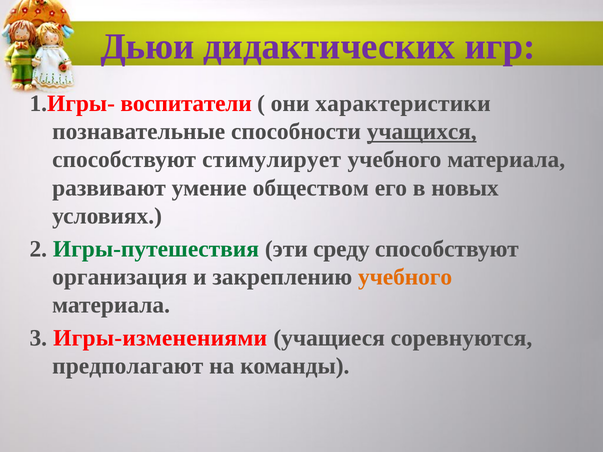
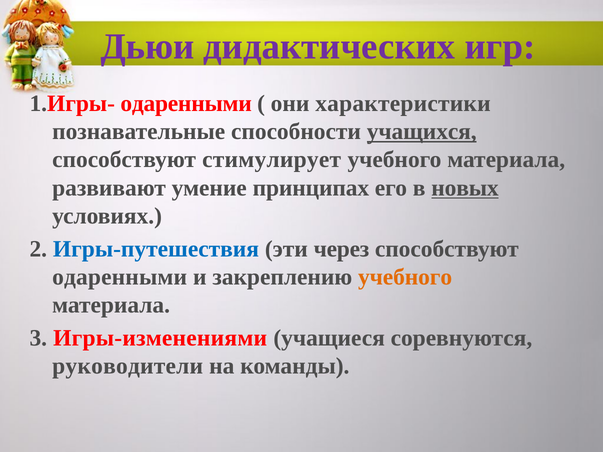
1.Игры- воспитатели: воспитатели -> одаренными (186, 104)
обществом: обществом -> принципах (311, 188)
новых underline: none -> present (465, 188)
Игры-путешествия colour: green -> blue (156, 249)
среду: среду -> через (341, 249)
организация: организация -> одаренными (120, 277)
предполагают: предполагают -> руководители (128, 366)
